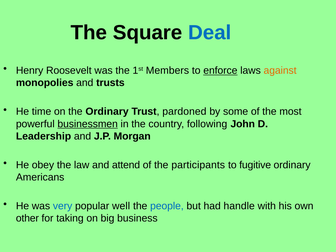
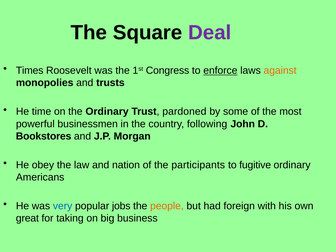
Deal colour: blue -> purple (210, 33)
Henry: Henry -> Times (30, 71)
Members: Members -> Congress (168, 71)
businessmen underline: present -> none (88, 124)
Leadership: Leadership -> Bookstores (44, 136)
attend: attend -> nation (126, 165)
well: well -> jobs (121, 206)
people colour: blue -> orange (167, 206)
handle: handle -> foreign (239, 206)
other: other -> great (27, 218)
